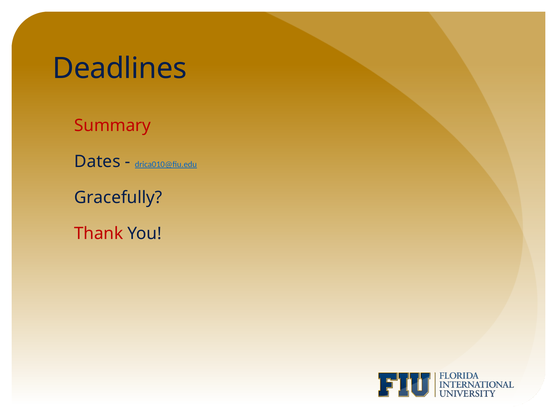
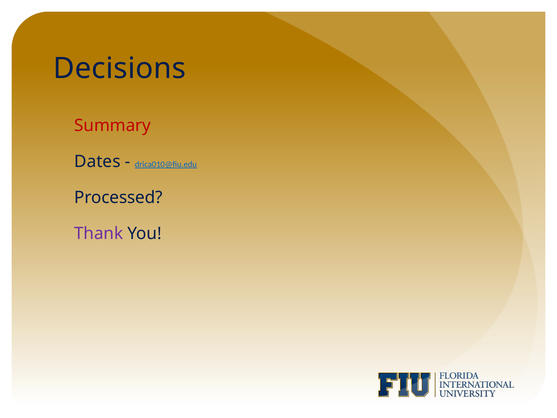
Deadlines: Deadlines -> Decisions (119, 68)
Gracefully: Gracefully -> Processed (118, 197)
Thank colour: red -> purple (99, 233)
